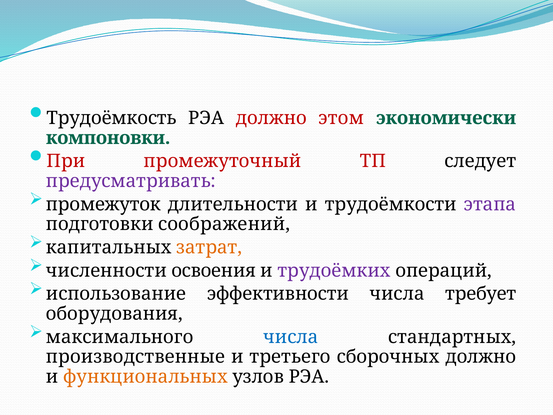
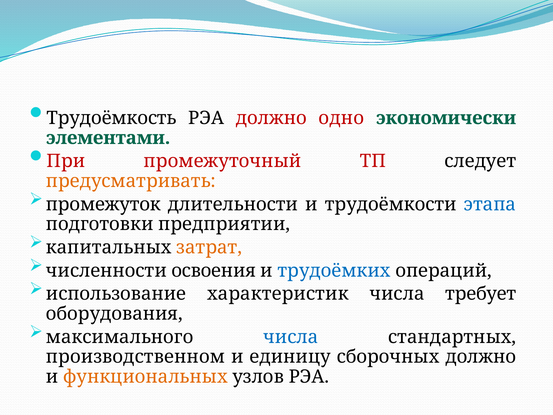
этом: этом -> одно (341, 118)
компоновки: компоновки -> элементами (108, 138)
предусматривать colour: purple -> orange (131, 181)
этапа colour: purple -> blue (490, 204)
соображений: соображений -> предприятии (224, 224)
трудоёмких colour: purple -> blue (334, 270)
эффективности: эффективности -> характеристик (278, 294)
производственные: производственные -> производственном (135, 357)
третьего: третьего -> единицу (290, 357)
